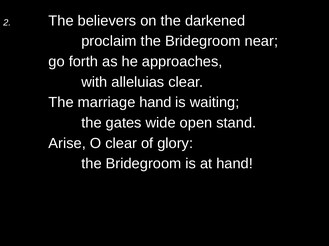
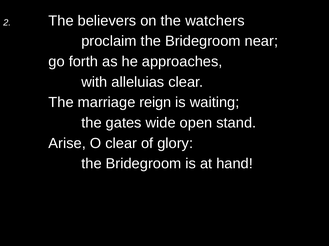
darkened: darkened -> watchers (215, 21)
marriage hand: hand -> reign (155, 103)
